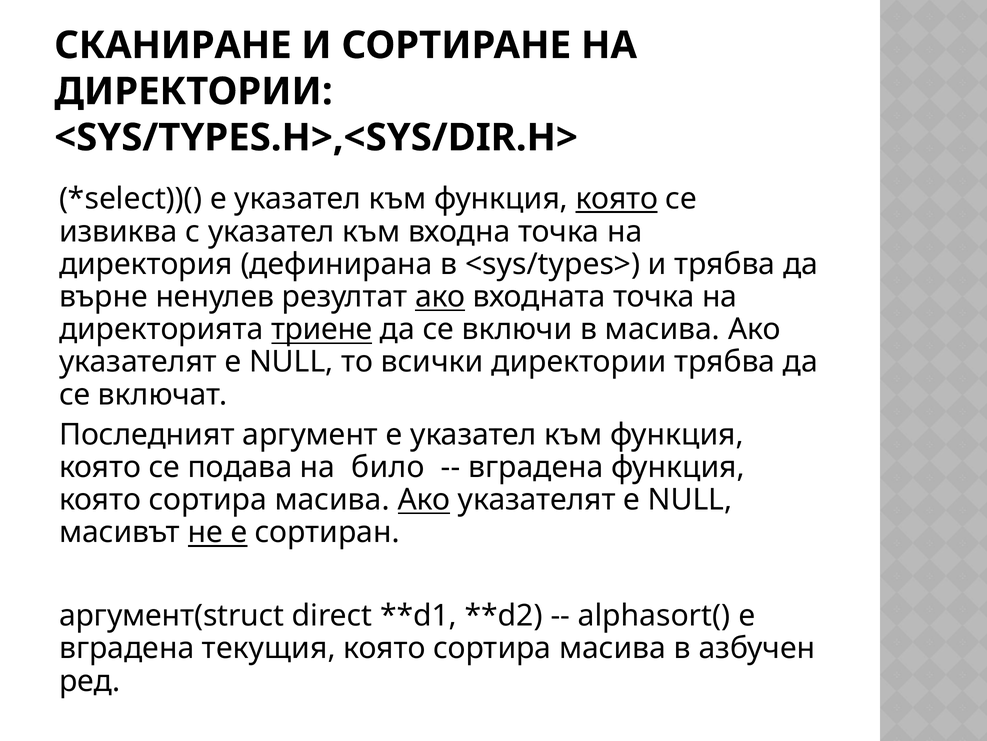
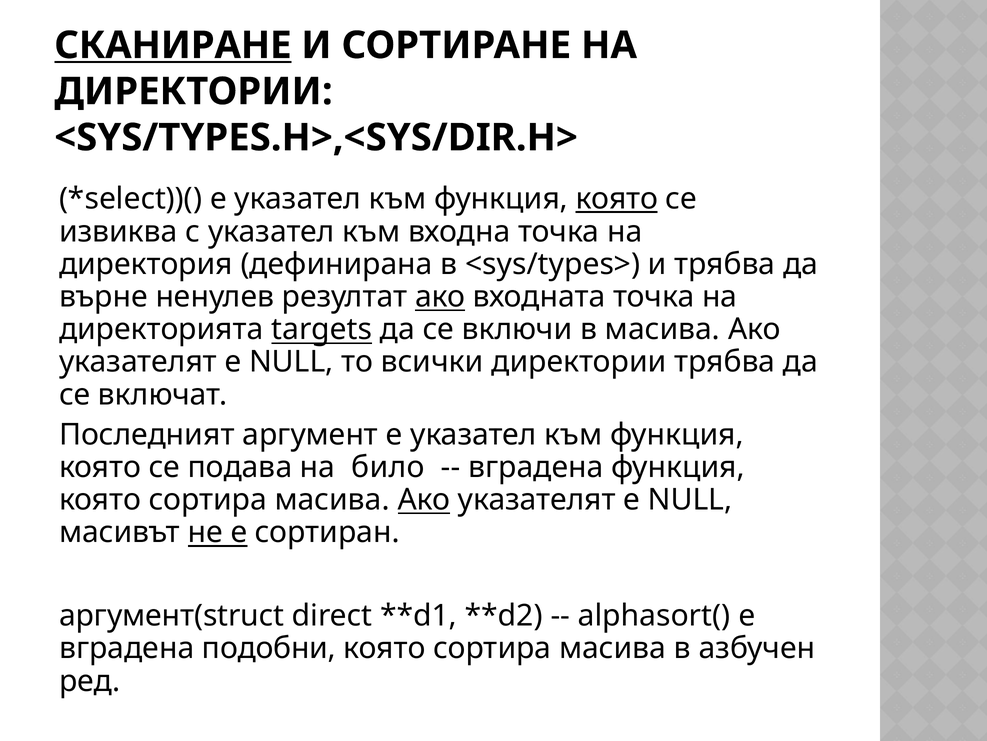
СКАНИРАНЕ underline: none -> present (173, 45)
триене: триене -> targets (322, 329)
текущия: текущия -> подобни (269, 648)
